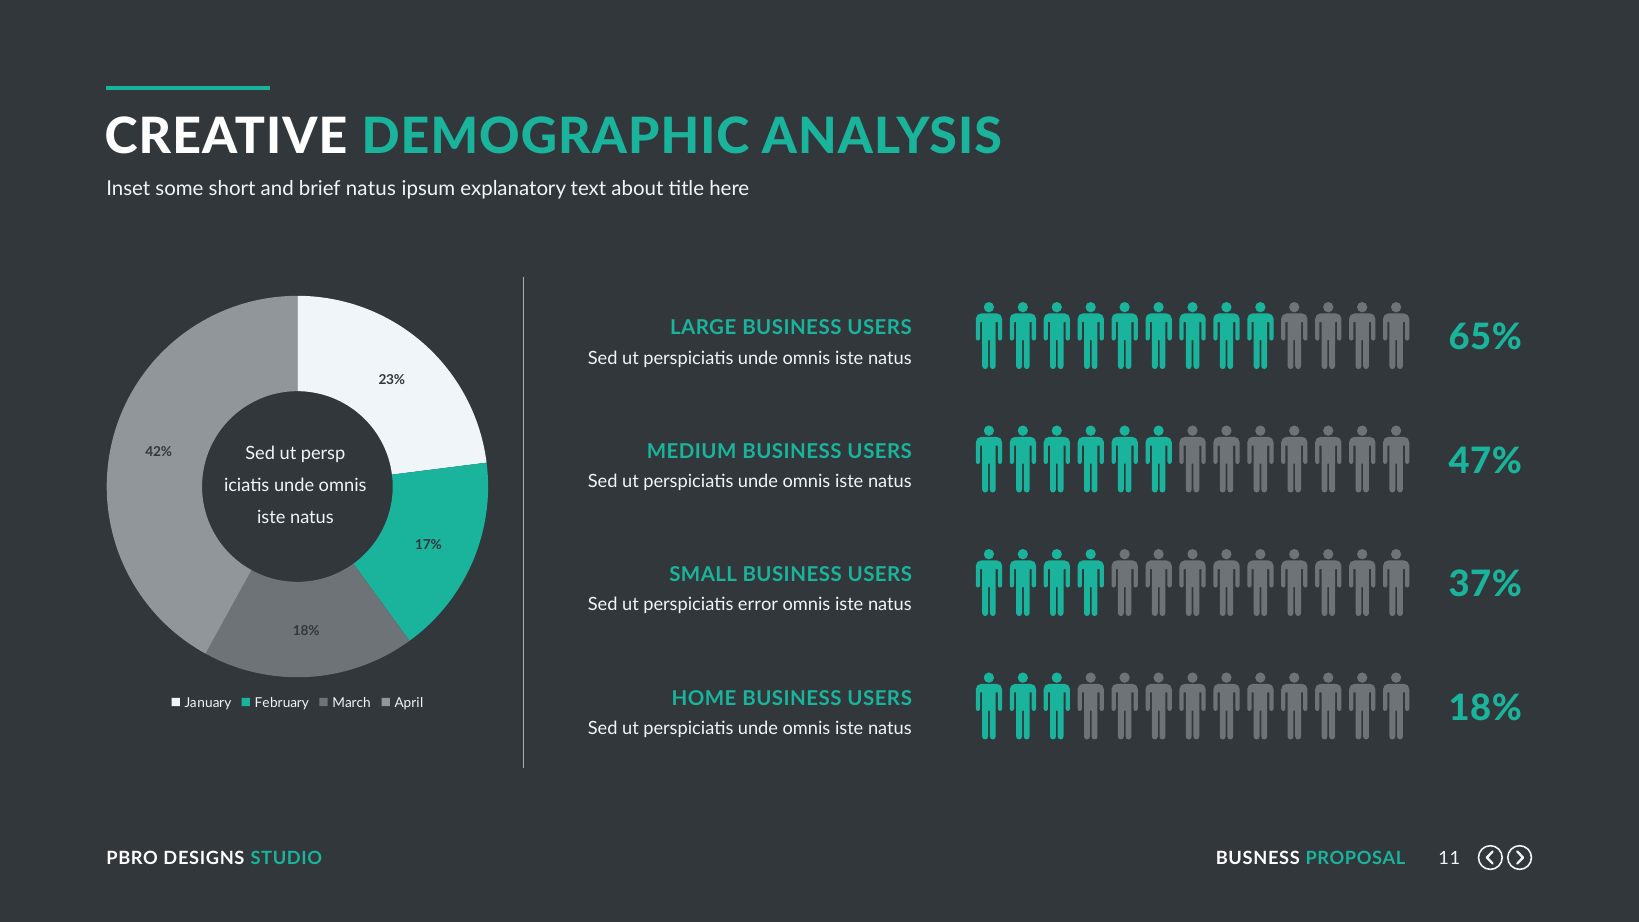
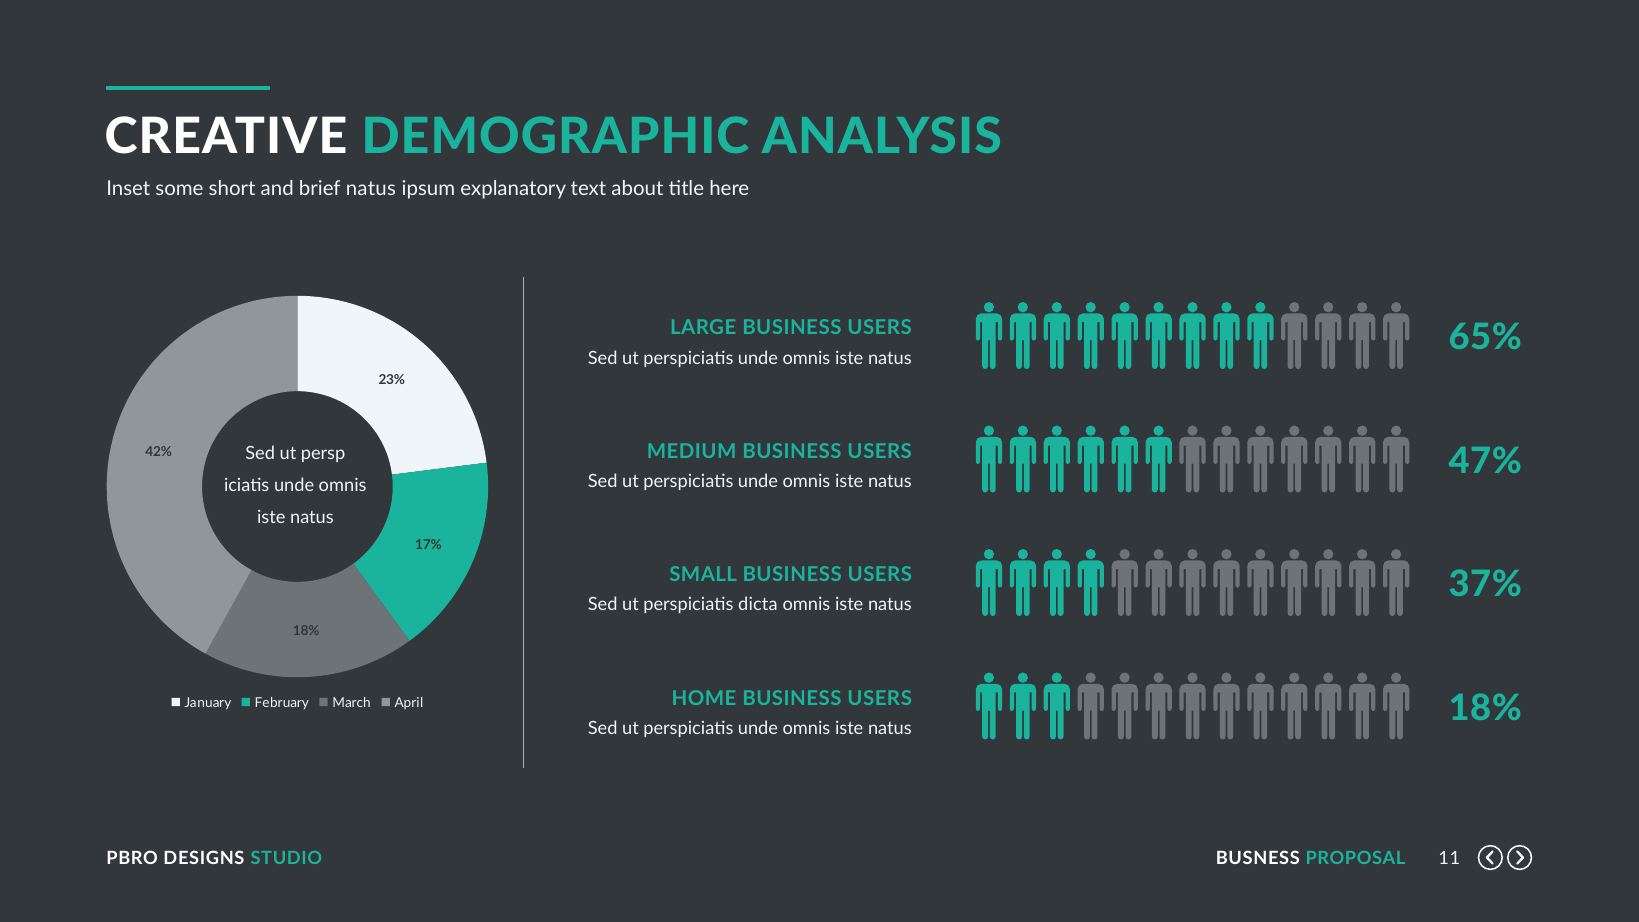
error: error -> dicta (758, 605)
